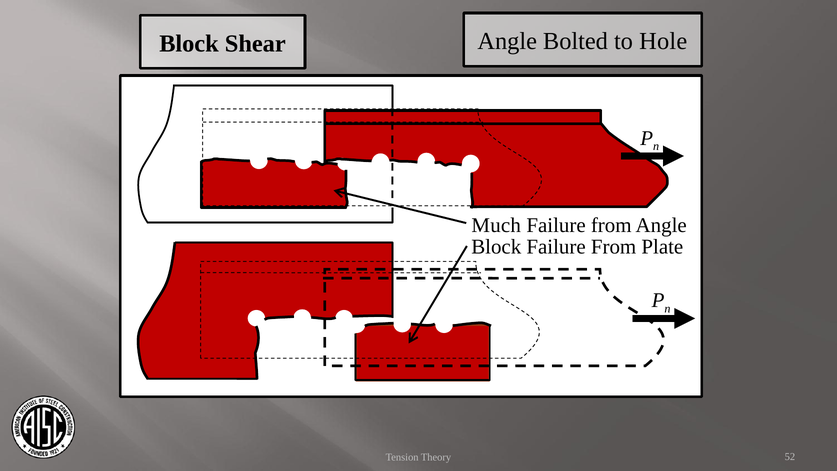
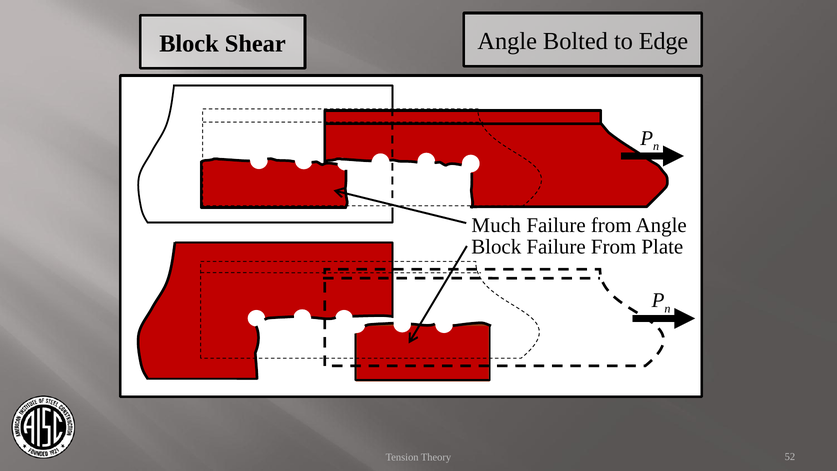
Hole: Hole -> Edge (663, 41)
